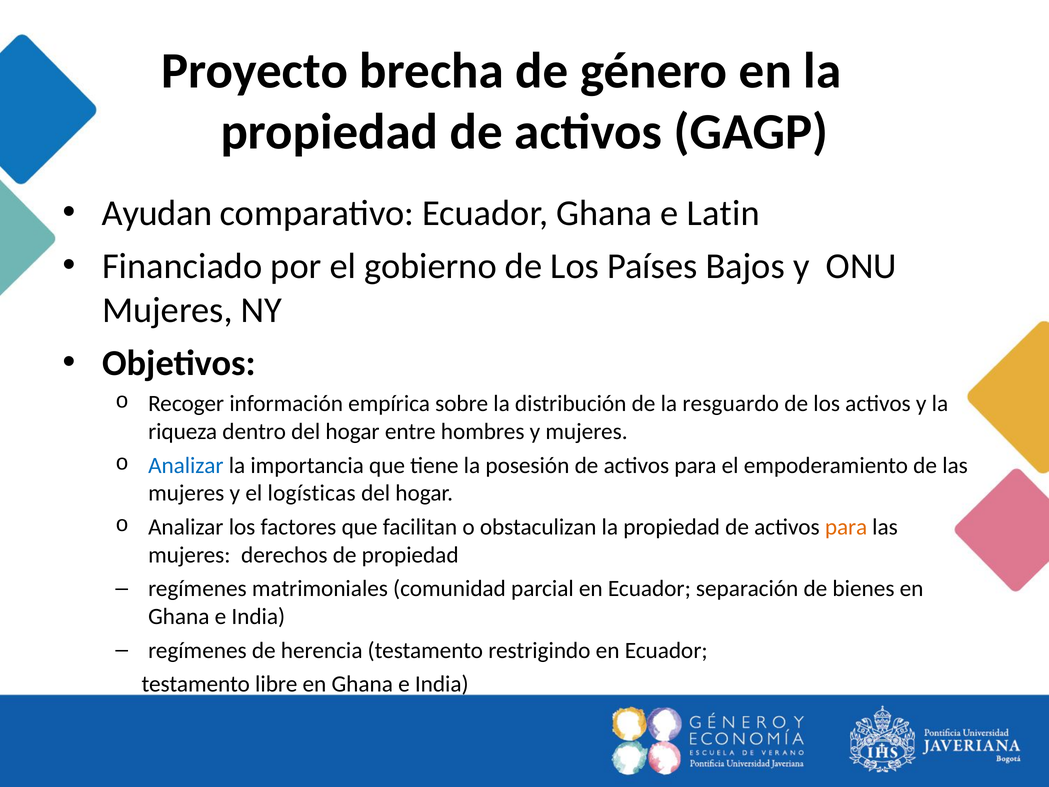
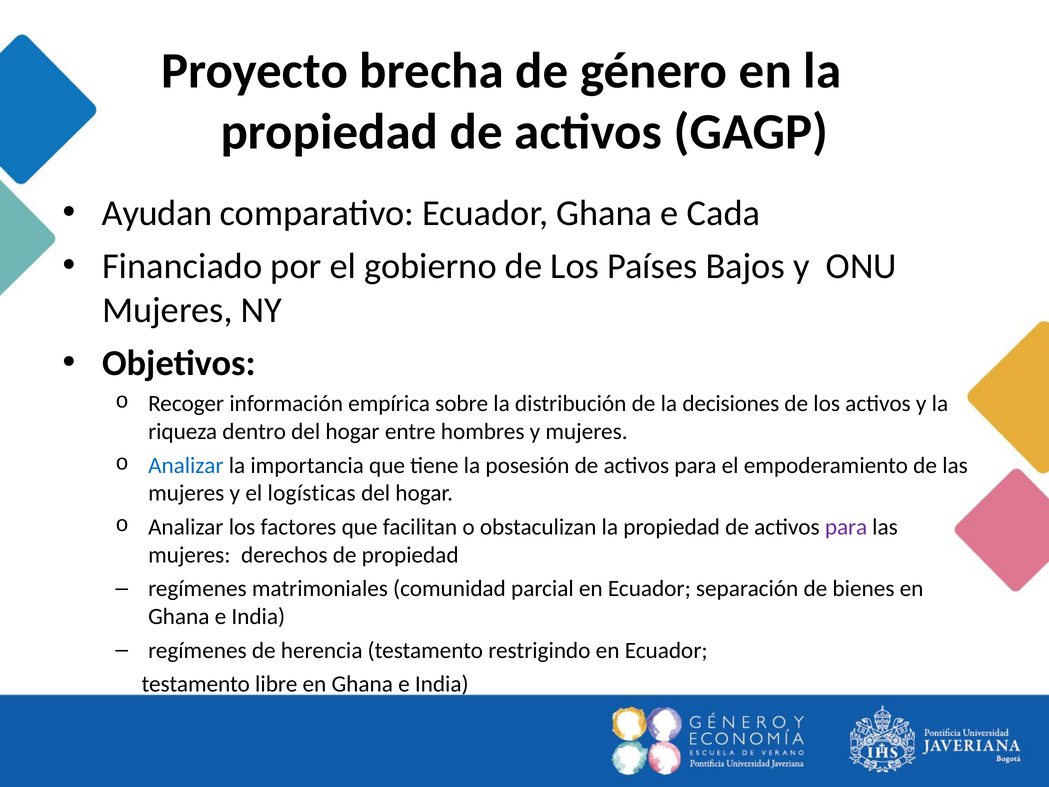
Latin: Latin -> Cada (723, 213)
resguardo: resguardo -> decisiones (731, 404)
para colour: orange -> purple (846, 527)
